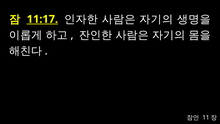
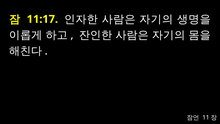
11:17 underline: present -> none (42, 19)
